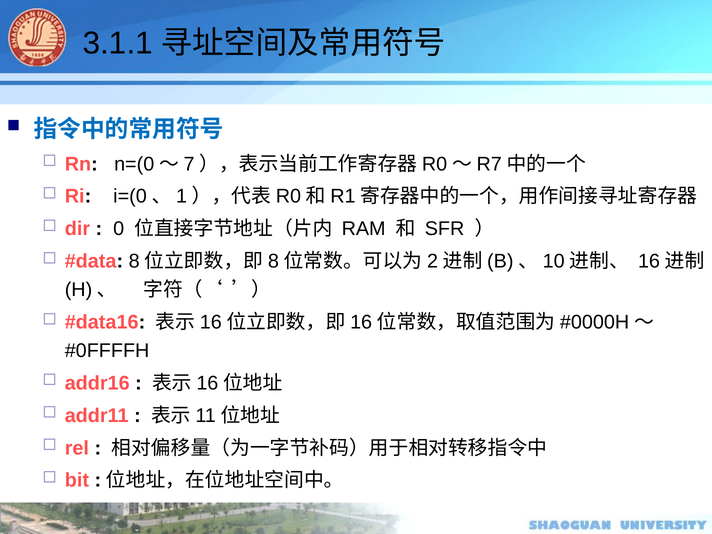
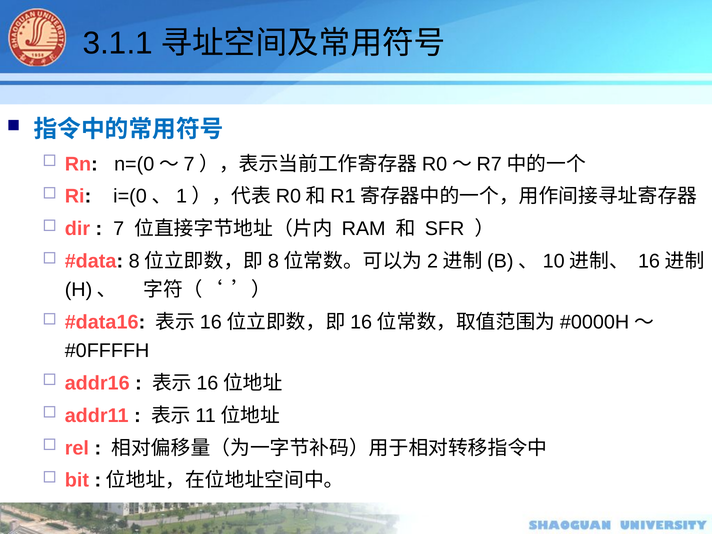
0: 0 -> 7 (119, 229)
